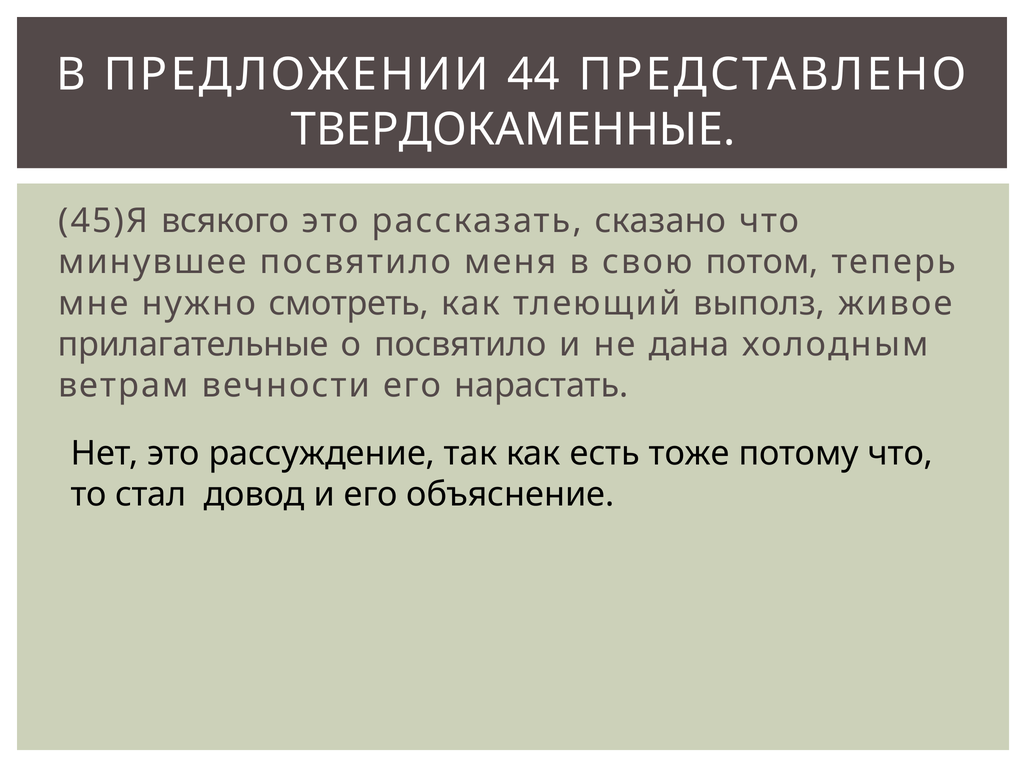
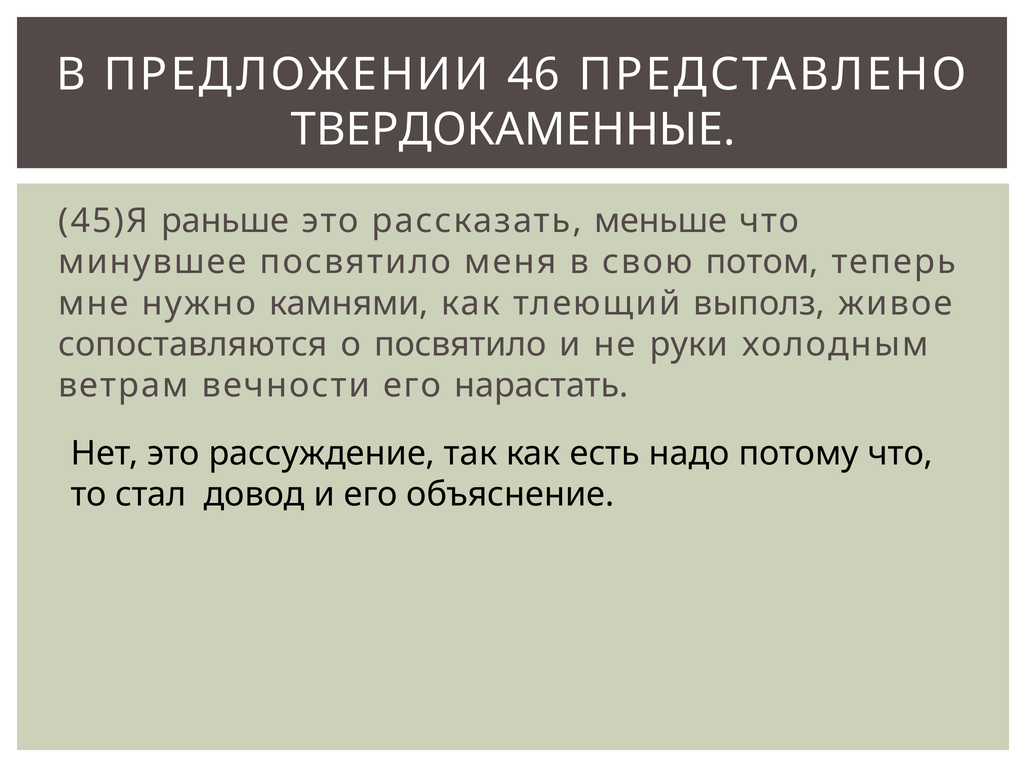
44: 44 -> 46 (534, 75)
всякого: всякого -> раньше (225, 221)
сказано: сказано -> меньше (661, 221)
смотреть: смотреть -> камнями (349, 303)
прилагательные: прилагательные -> сопоставляются (193, 344)
дана: дана -> руки (689, 344)
тоже: тоже -> надо (689, 454)
